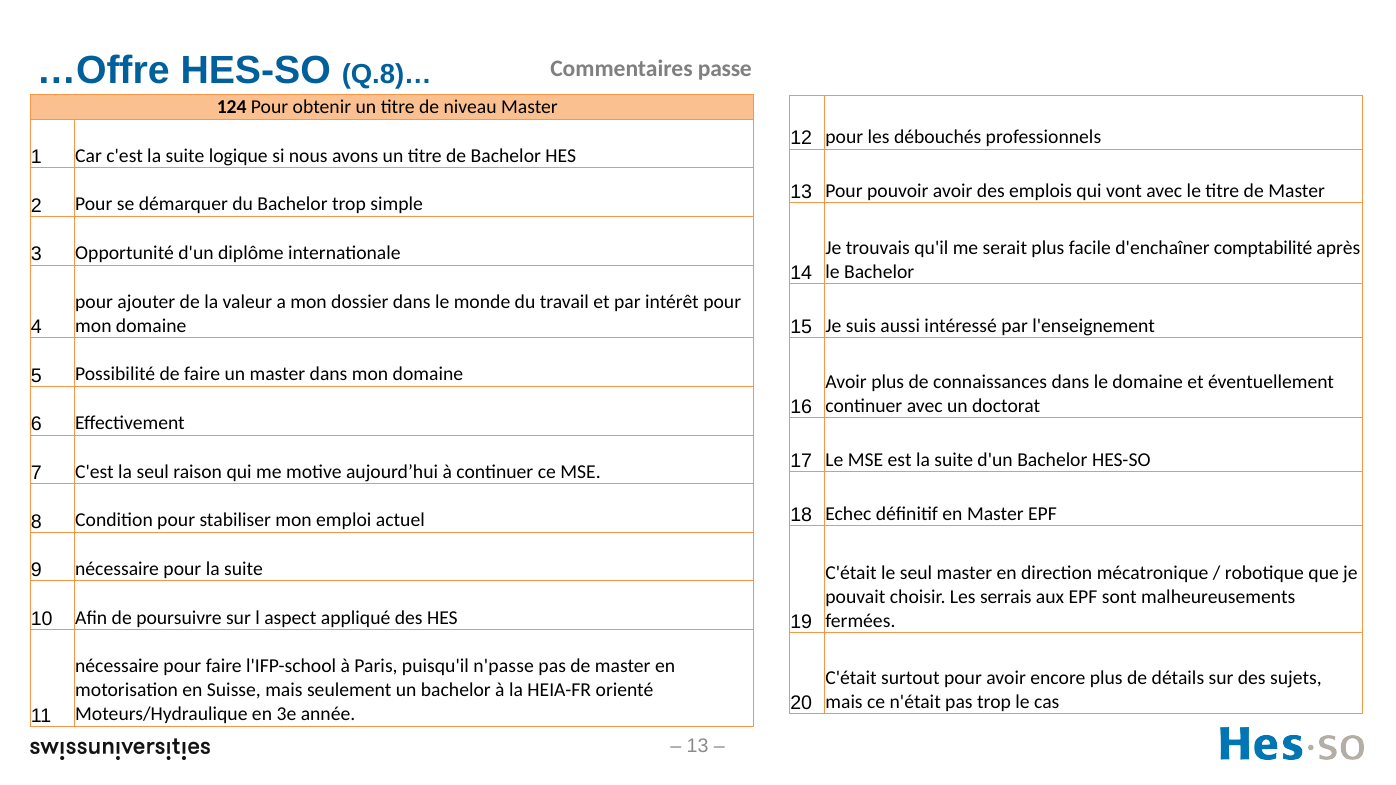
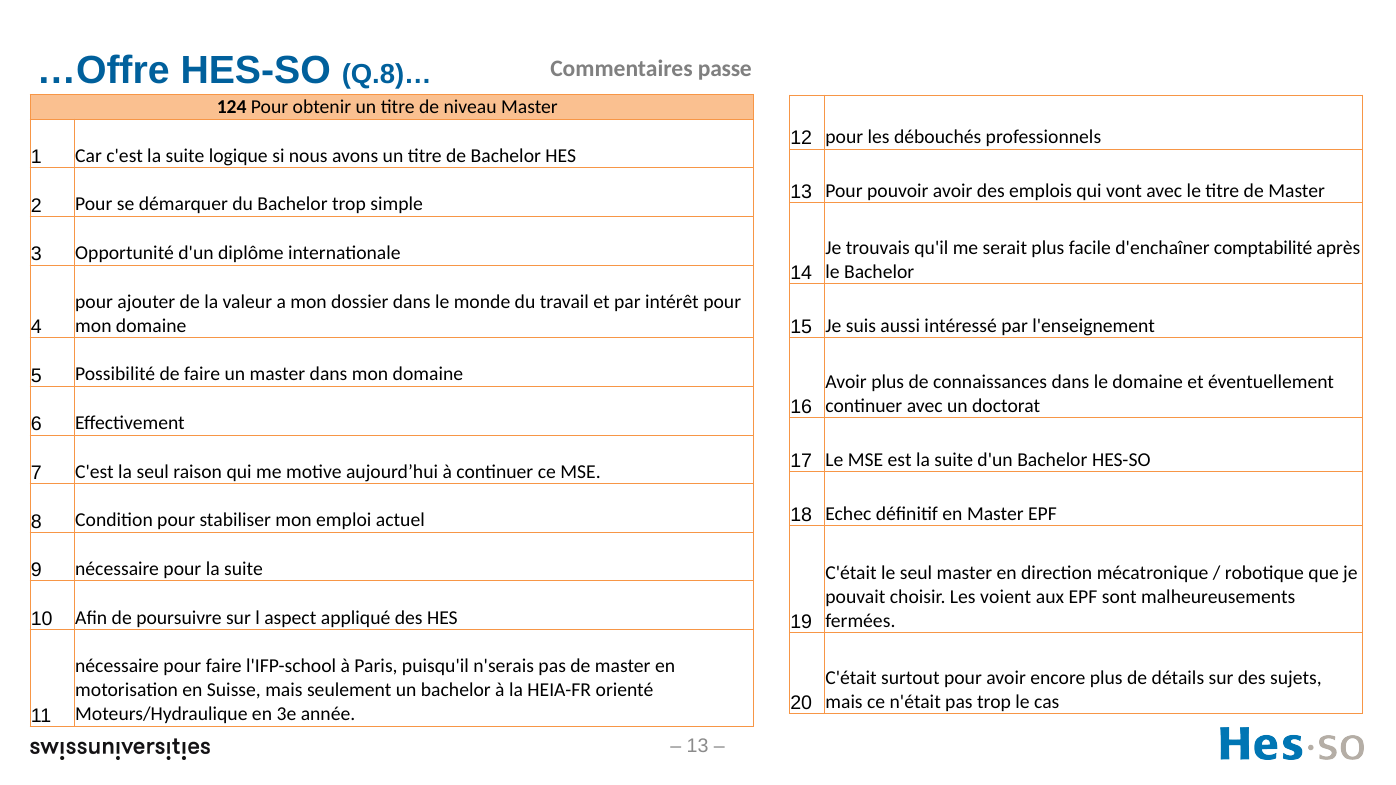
serrais: serrais -> voient (1006, 597)
n'passe: n'passe -> n'serais (504, 667)
